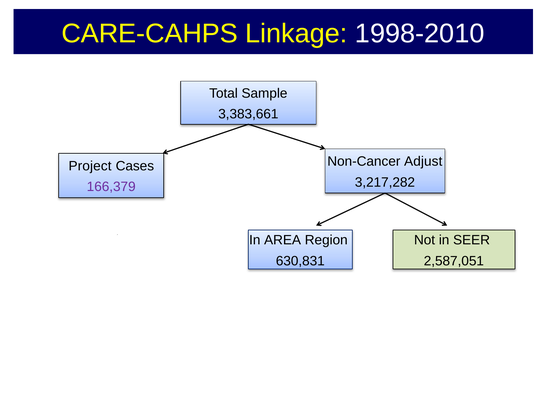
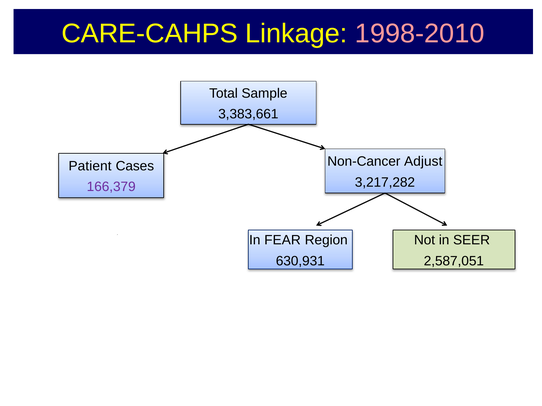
1998-2010 colour: white -> pink (420, 33)
Project: Project -> Patient (90, 166)
AREA: AREA -> FEAR (283, 240)
630,831: 630,831 -> 630,931 (300, 261)
